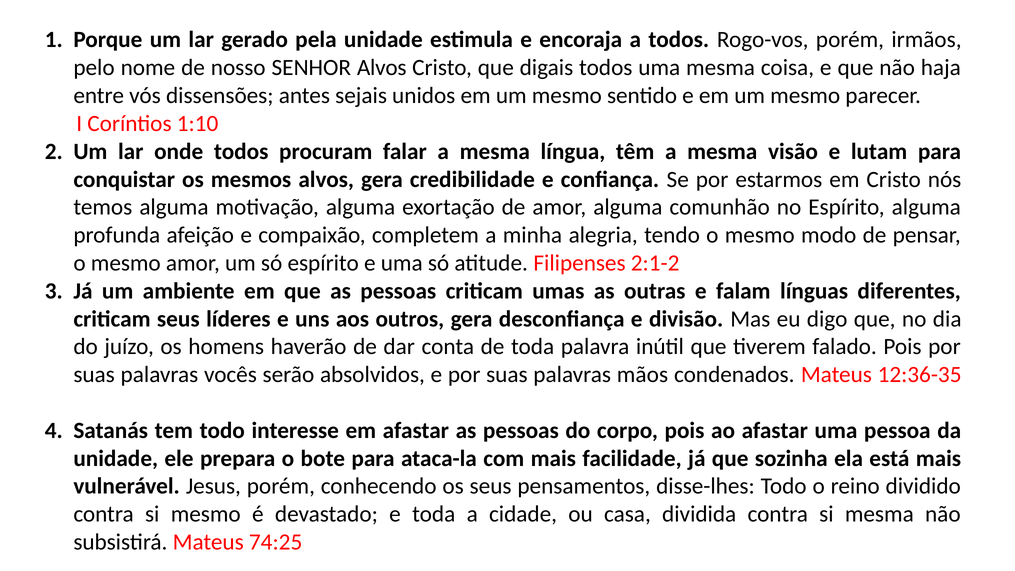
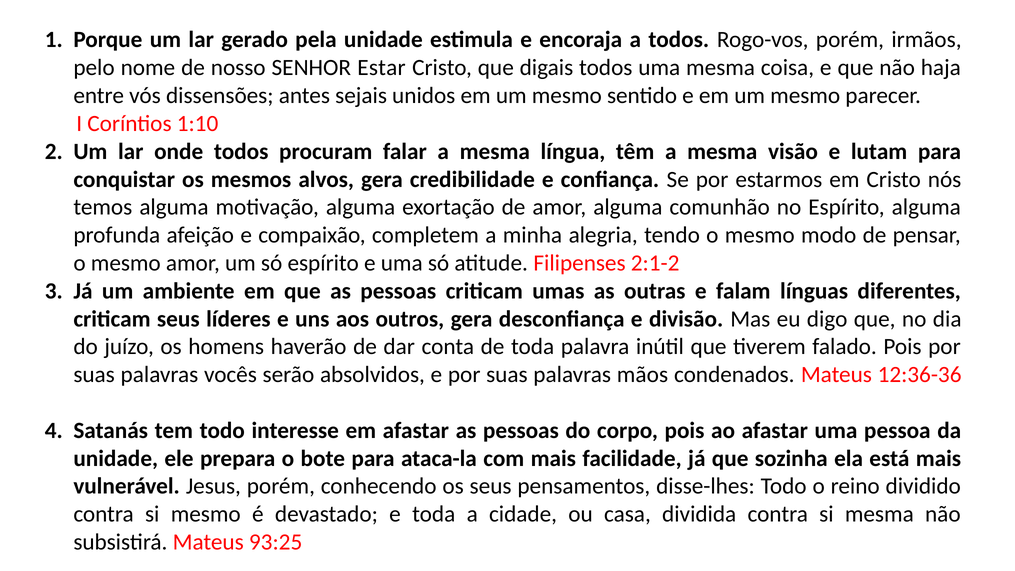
SENHOR Alvos: Alvos -> Estar (382, 68)
12:36-35: 12:36-35 -> 12:36-36 (920, 375)
74:25: 74:25 -> 93:25 (276, 542)
